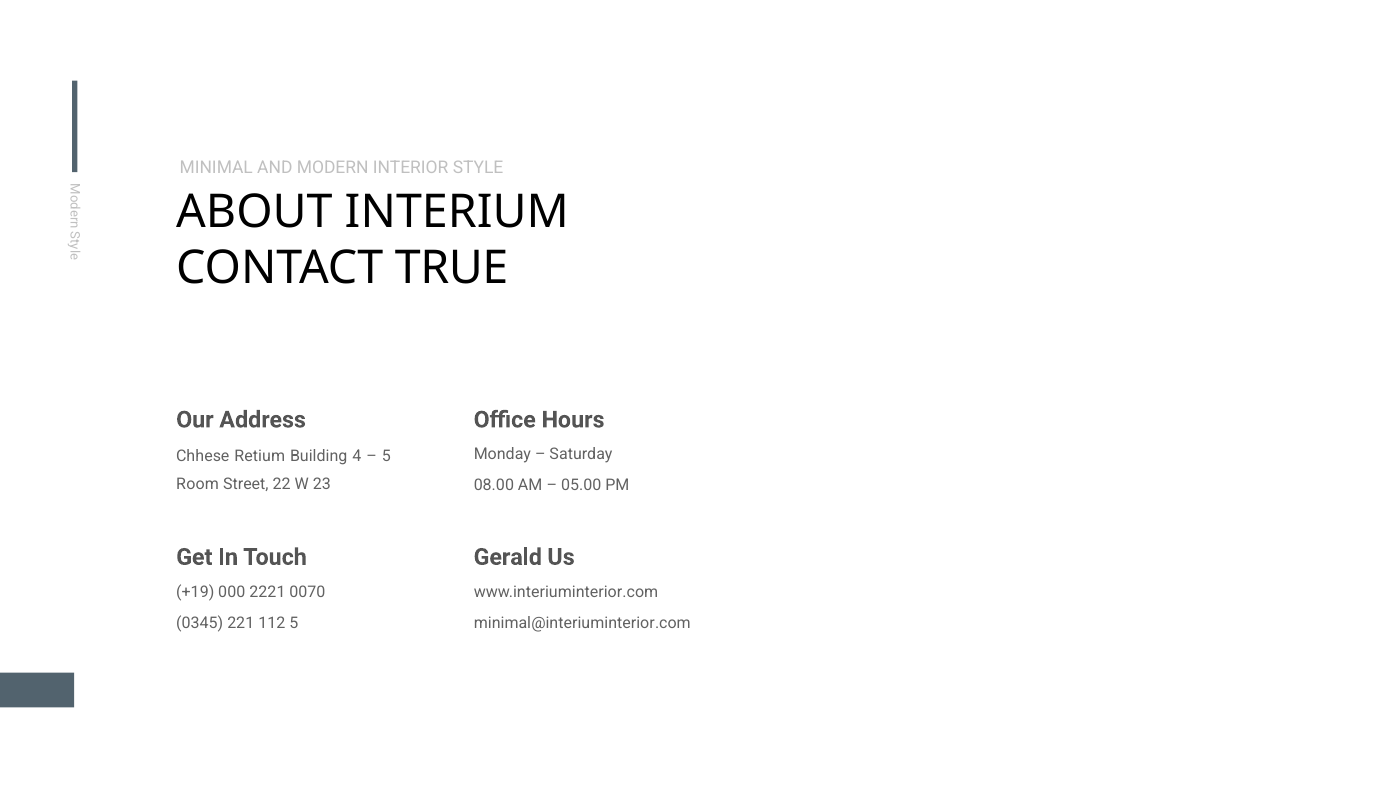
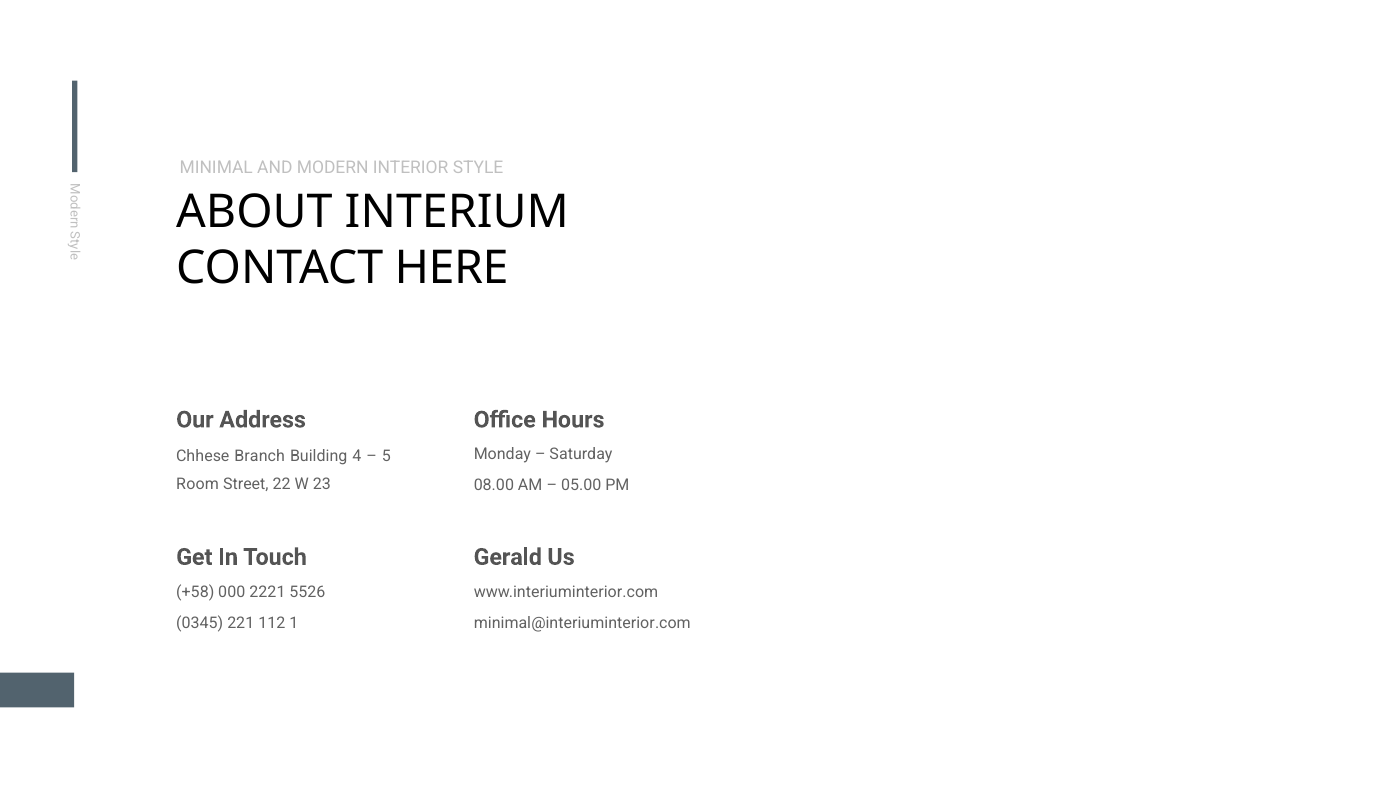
TRUE: TRUE -> HERE (452, 268)
Retium: Retium -> Branch (260, 456)
+19: +19 -> +58 (195, 592)
0070: 0070 -> 5526 (307, 592)
112 5: 5 -> 1 (294, 623)
